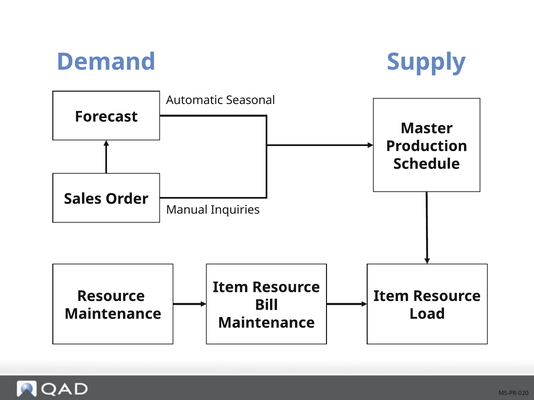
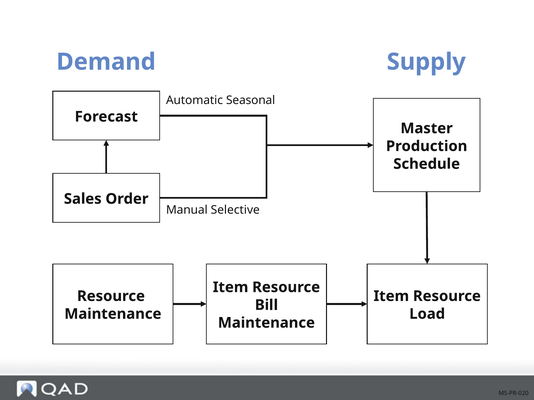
Inquiries: Inquiries -> Selective (235, 210)
